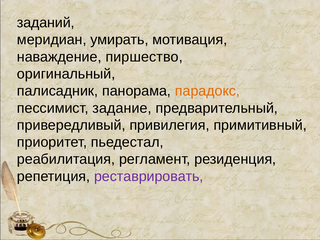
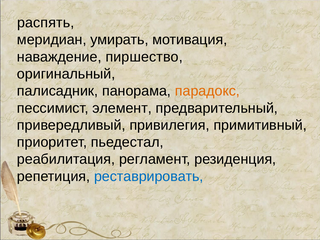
заданий: заданий -> распять (46, 23)
задание: задание -> элемент (122, 108)
реставрировать colour: purple -> blue (149, 176)
